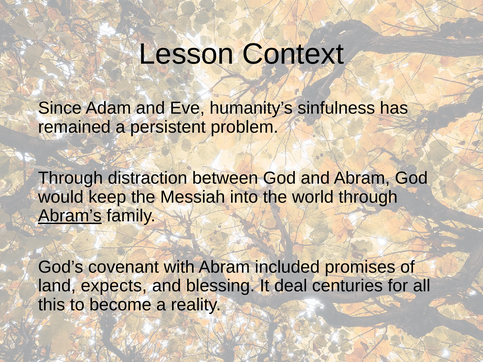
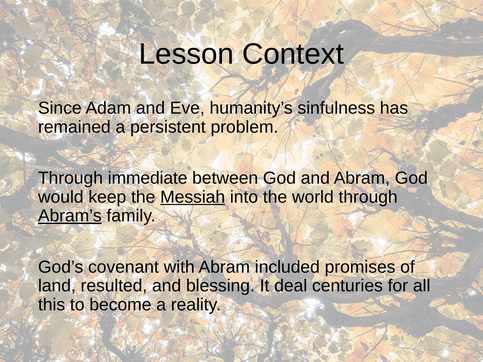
distraction: distraction -> immediate (148, 178)
Messiah underline: none -> present (193, 197)
expects: expects -> resulted (114, 286)
